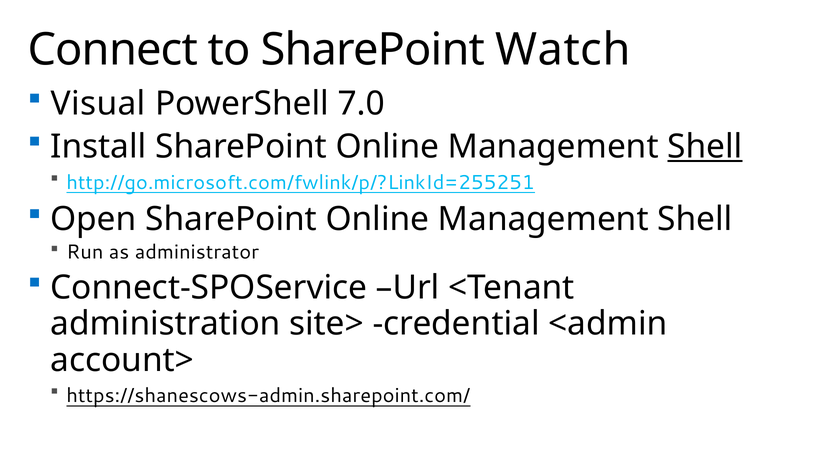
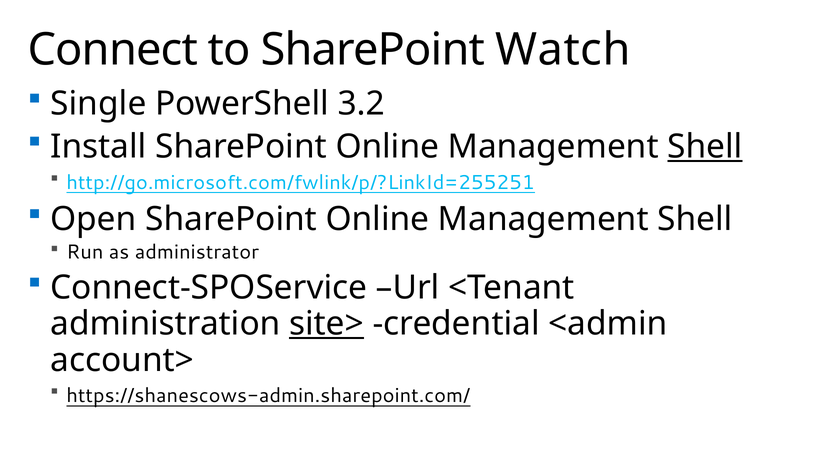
Visual: Visual -> Single (98, 104)
7.0: 7.0 -> 3.2 (361, 104)
site> underline: none -> present (327, 324)
